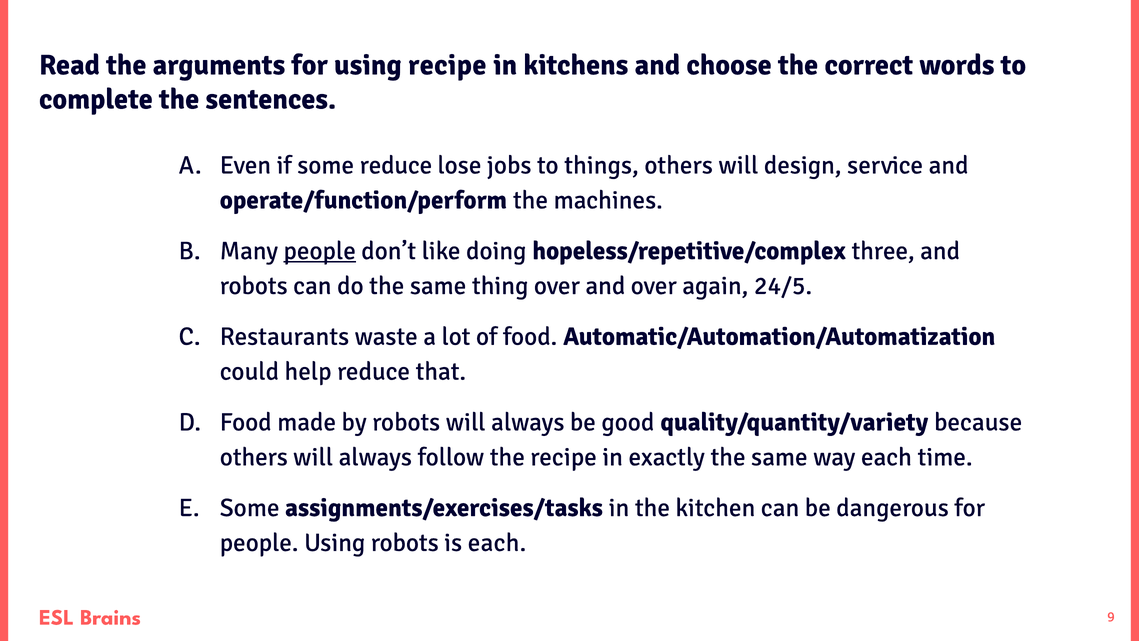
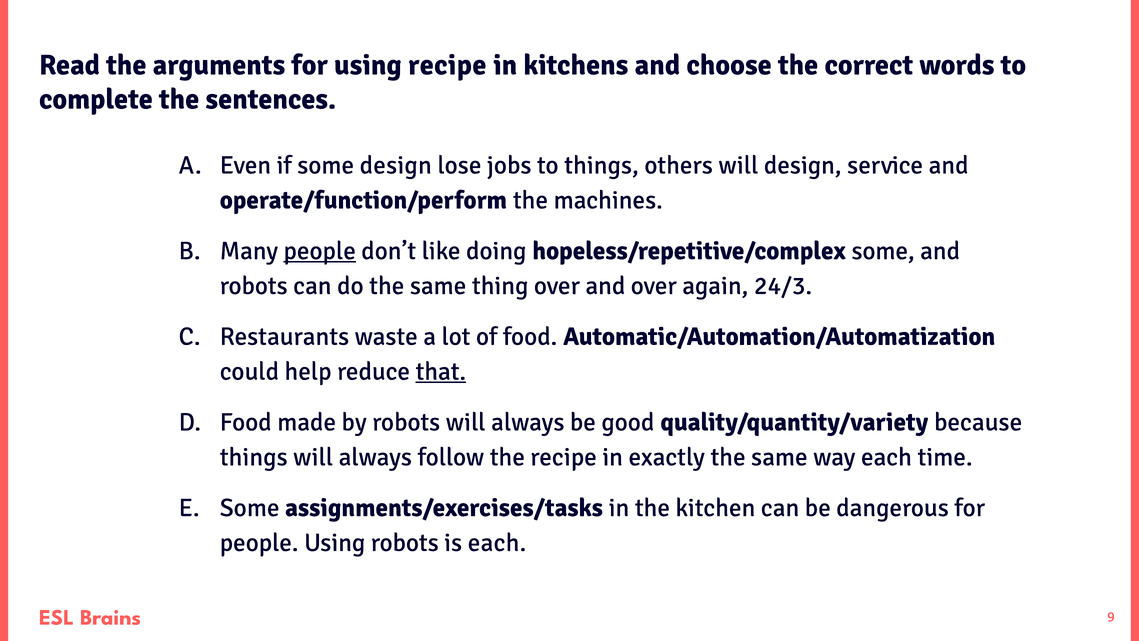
some reduce: reduce -> design (396, 165)
hopeless/repetitive/complex three: three -> some (883, 251)
24/5: 24/5 -> 24/3 (783, 286)
that underline: none -> present (441, 371)
others: others -> things (254, 457)
